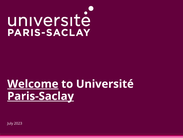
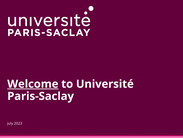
Paris-Saclay underline: present -> none (41, 96)
